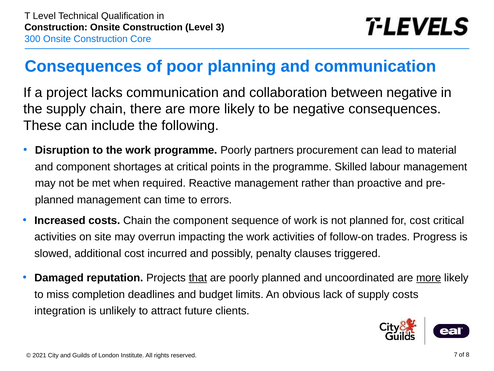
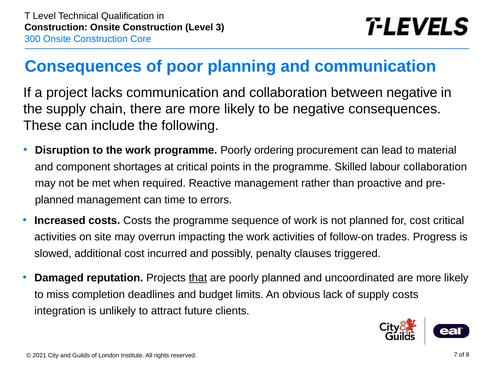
partners: partners -> ordering (274, 150)
labour management: management -> collaboration (435, 167)
costs Chain: Chain -> Costs (137, 220)
component: component -> programme (201, 220)
more underline: present -> none (429, 278)
